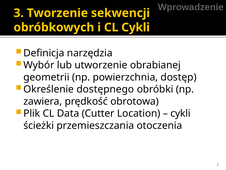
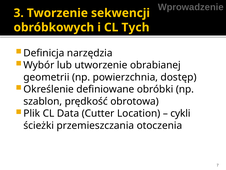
CL Cykli: Cykli -> Tych (135, 27)
dostępnego: dostępnego -> definiowane (105, 89)
zawiera: zawiera -> szablon (43, 101)
